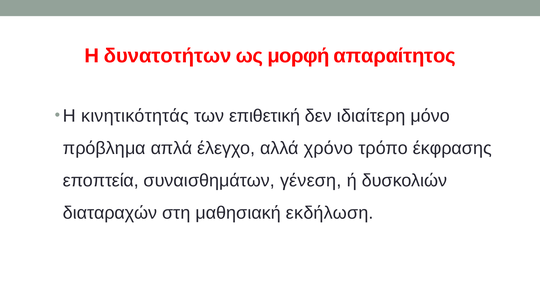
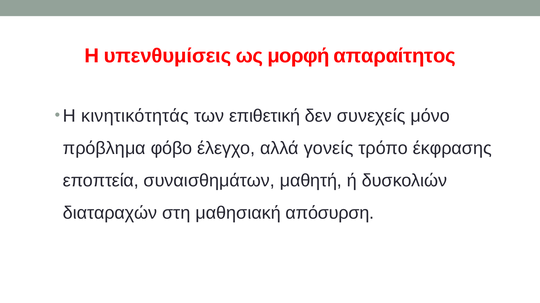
δυνατοτήτων: δυνατοτήτων -> υπενθυμίσεις (168, 56)
ιδιαίτερη: ιδιαίτερη -> συνεχείς (371, 116)
απλά: απλά -> φόβο (172, 149)
χρόνο: χρόνο -> γονείς (329, 149)
γένεση: γένεση -> μαθητή (311, 181)
εκδήλωση: εκδήλωση -> απόσυρση (330, 214)
